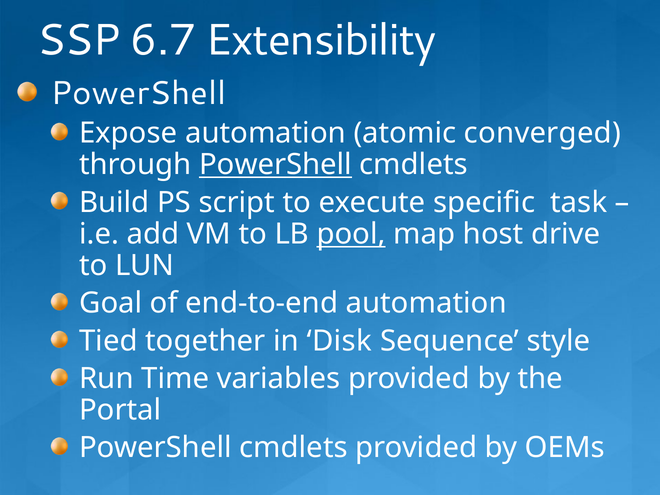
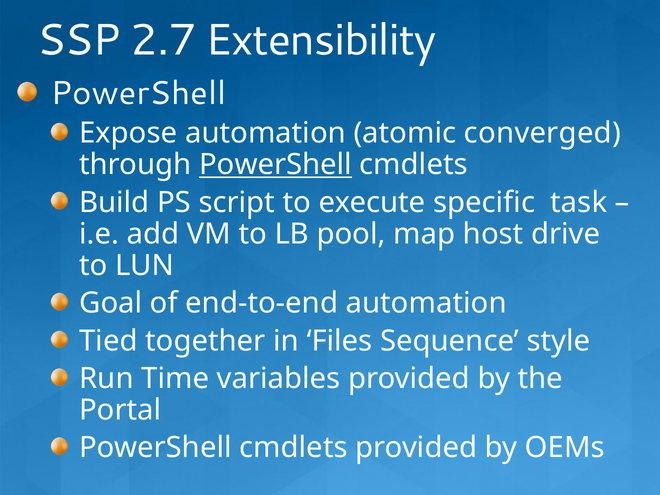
6.7: 6.7 -> 2.7 (163, 40)
pool underline: present -> none (351, 234)
Disk: Disk -> Files (340, 341)
